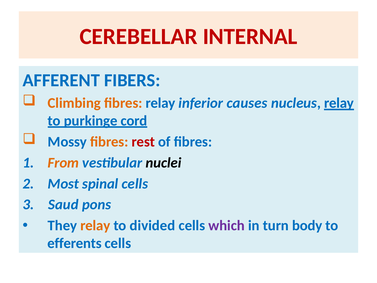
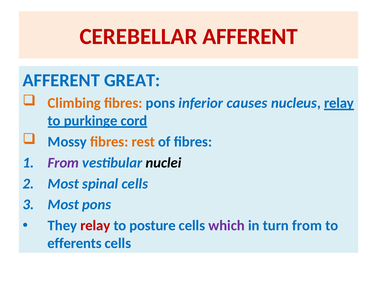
CEREBELLAR INTERNAL: INTERNAL -> AFFERENT (250, 36)
FIBERS: FIBERS -> GREAT (132, 80)
fibres relay: relay -> pons (160, 103)
rest colour: red -> orange (143, 142)
From colour: orange -> purple (63, 163)
Saud: Saud -> Most (63, 204)
relay colour: orange -> red (95, 225)
divided: divided -> posture (153, 225)
turn body: body -> from (307, 225)
